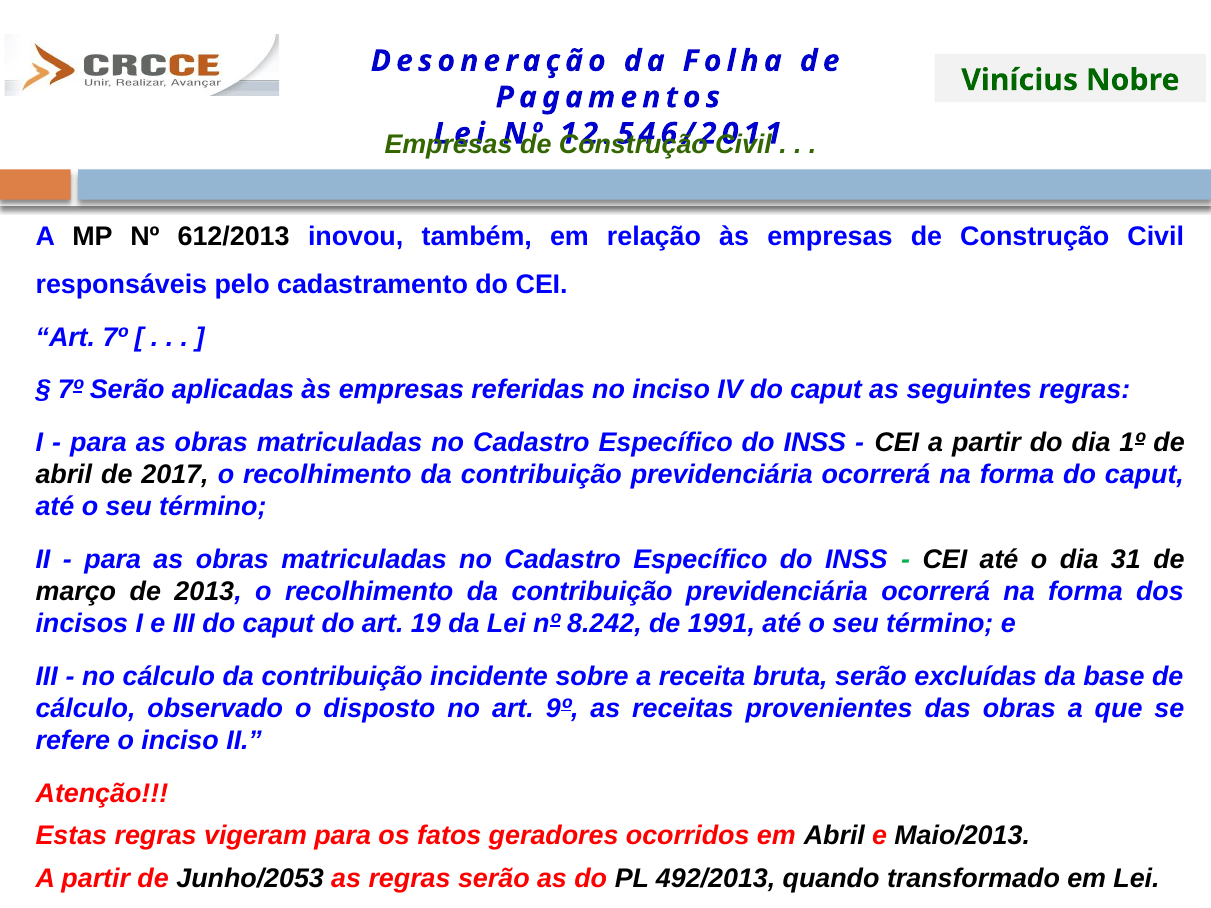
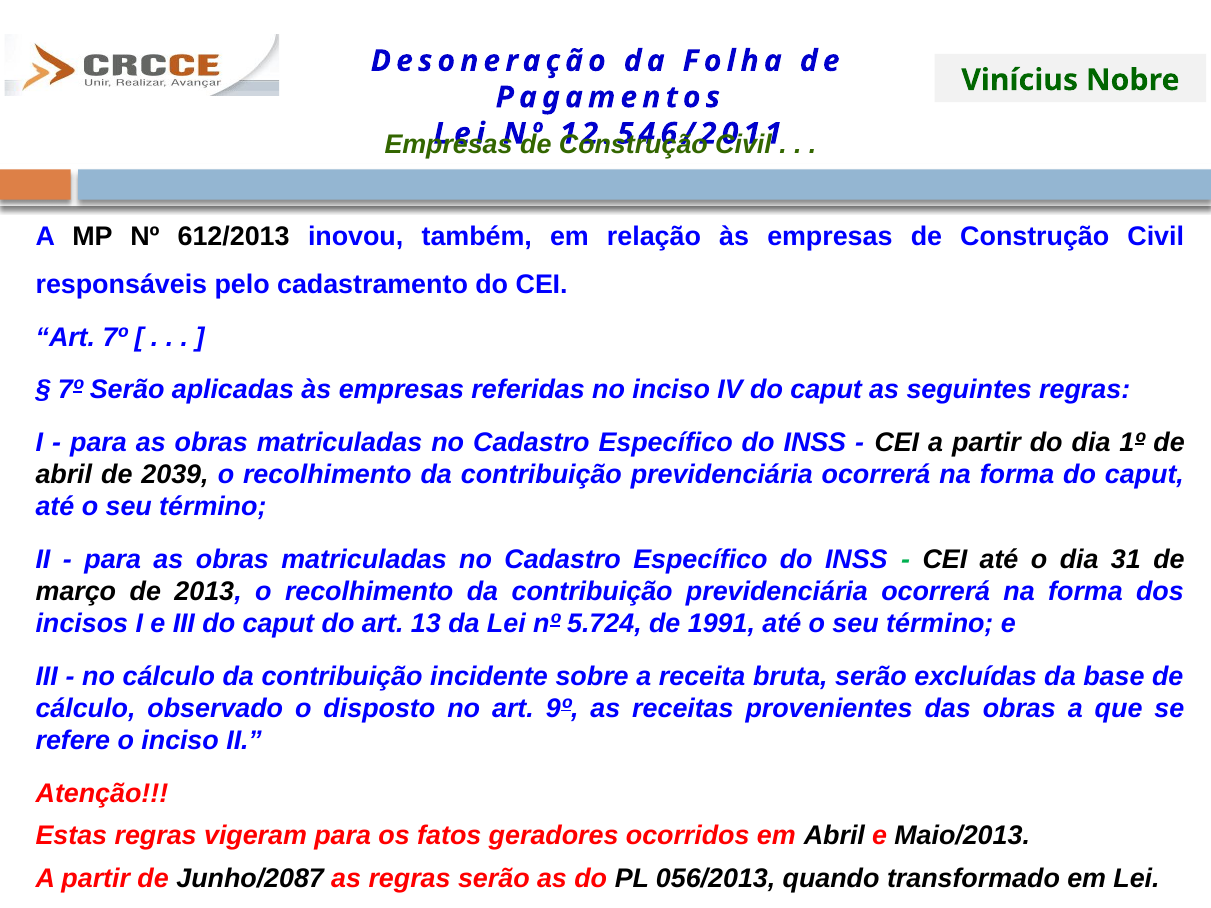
2017: 2017 -> 2039 (175, 475)
19: 19 -> 13 (426, 624)
8.242: 8.242 -> 5.724 (604, 624)
Junho/2053: Junho/2053 -> Junho/2087 (250, 878)
492/2013: 492/2013 -> 056/2013 (716, 878)
